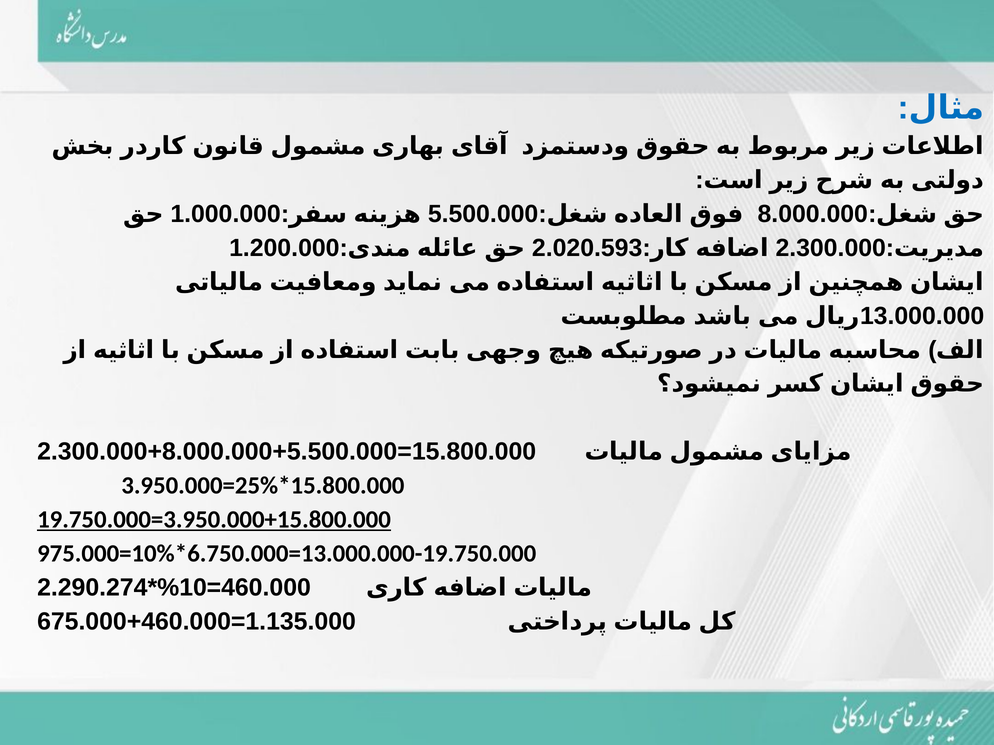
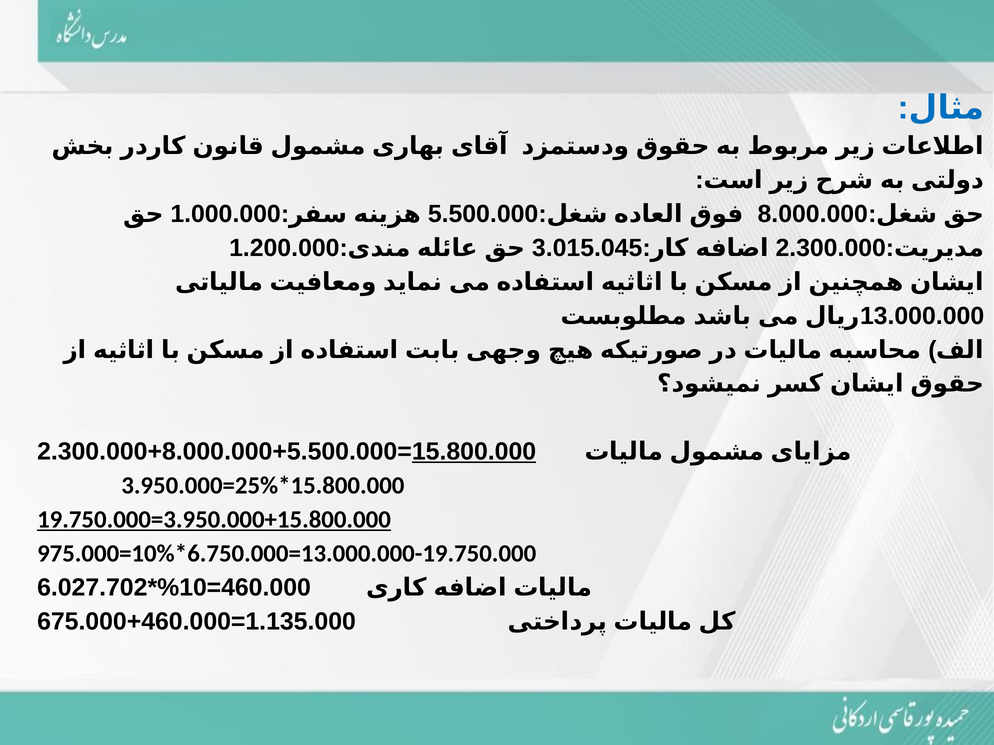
2.020.593: 2.020.593 -> 3.015.045 (587, 248)
15.800.000 underline: none -> present (474, 452)
2.290.274: 2.290.274 -> 6.027.702 (92, 588)
